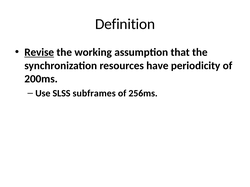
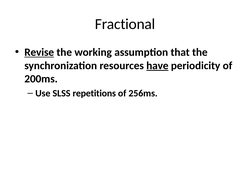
Definition: Definition -> Fractional (125, 24)
have underline: none -> present (157, 66)
subframes: subframes -> repetitions (94, 93)
